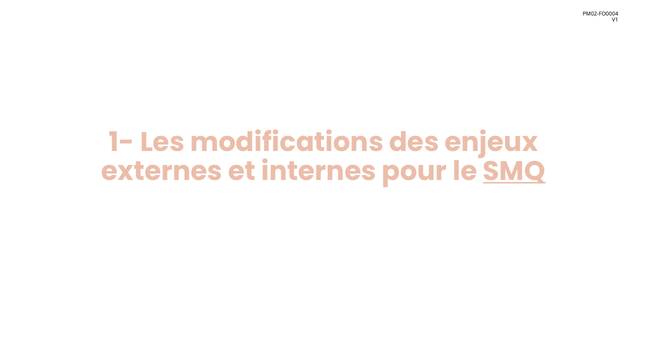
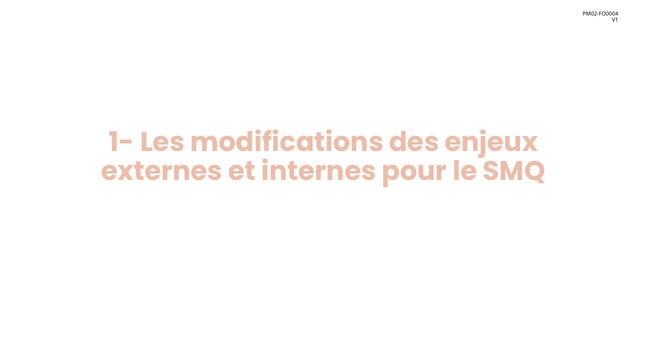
SMQ underline: present -> none (514, 171)
